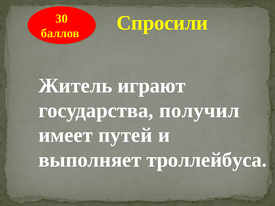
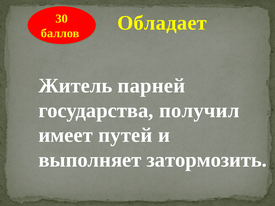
Спросили: Спросили -> Обладает (162, 23)
играют: играют -> парней (151, 86)
троллейбуса: троллейбуса -> затормозить (207, 160)
